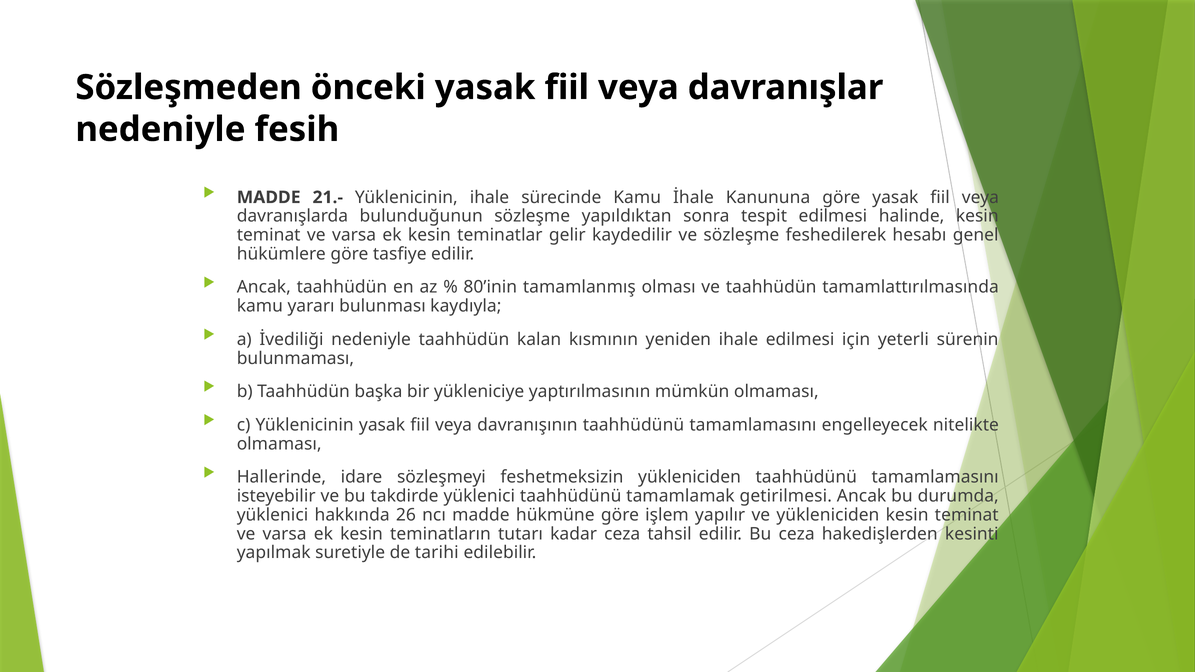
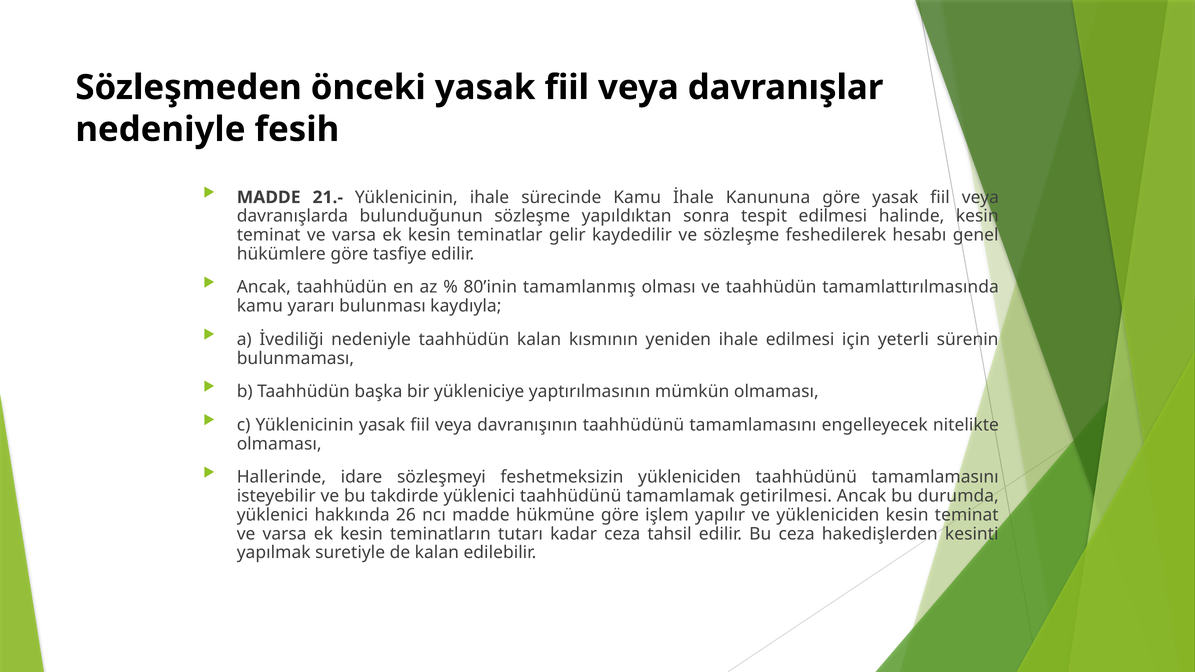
de tarihi: tarihi -> kalan (437, 553)
